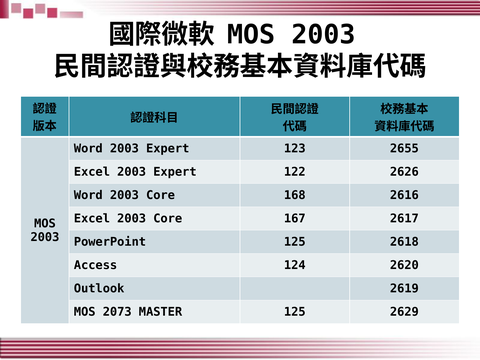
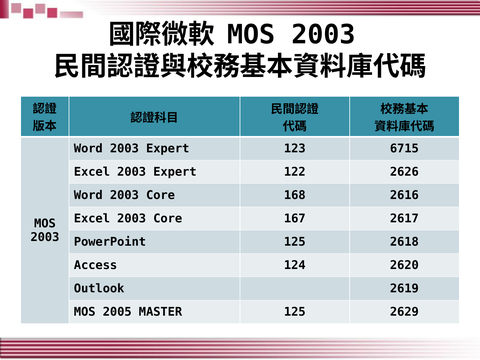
2655: 2655 -> 6715 (404, 149)
2073: 2073 -> 2005 (117, 312)
